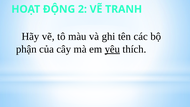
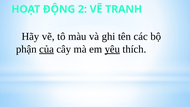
của underline: none -> present (47, 49)
